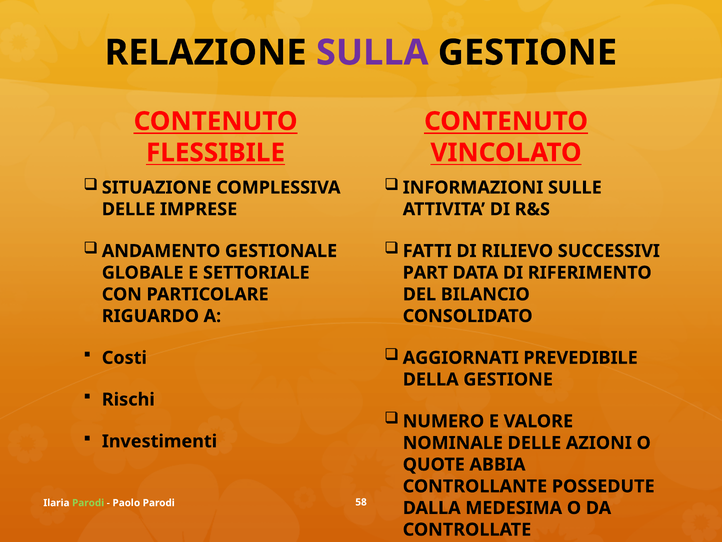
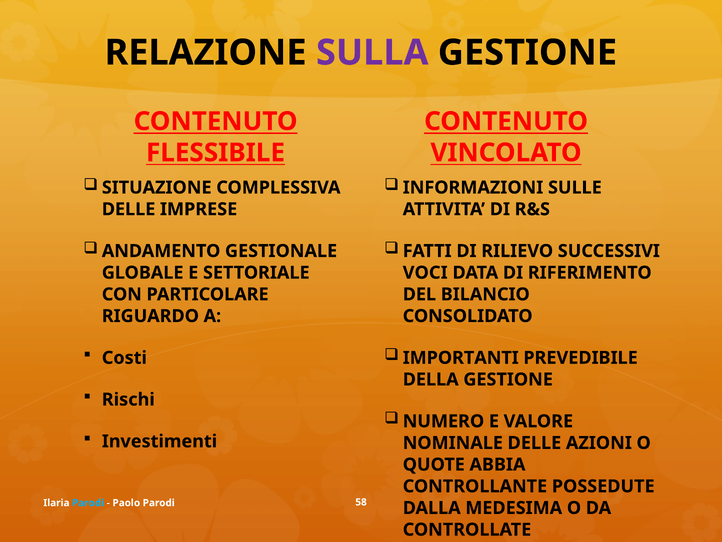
PART: PART -> VOCI (425, 272)
AGGIORNATI: AGGIORNATI -> IMPORTANTI (461, 358)
Parodi colour: light green -> light blue (88, 502)
